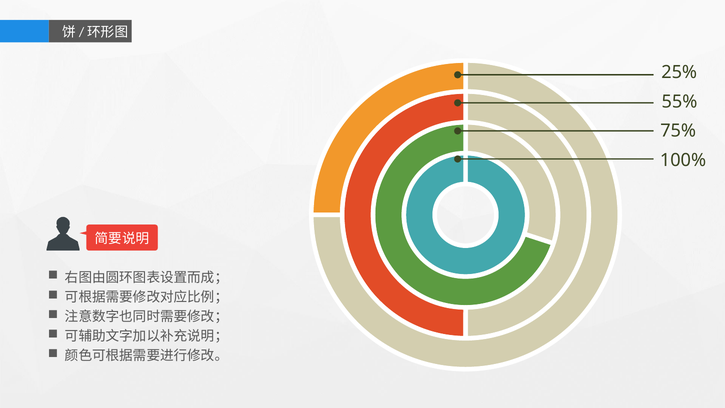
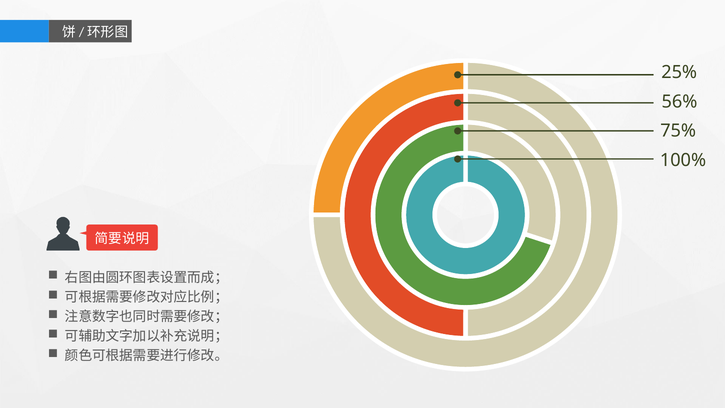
55%: 55% -> 56% (679, 102)
